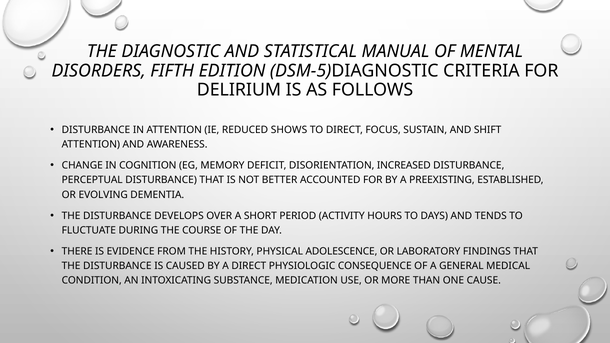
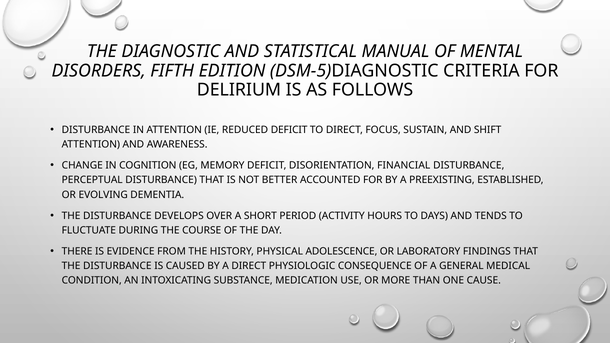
REDUCED SHOWS: SHOWS -> DEFICIT (289, 130)
INCREASED: INCREASED -> FINANCIAL (404, 166)
